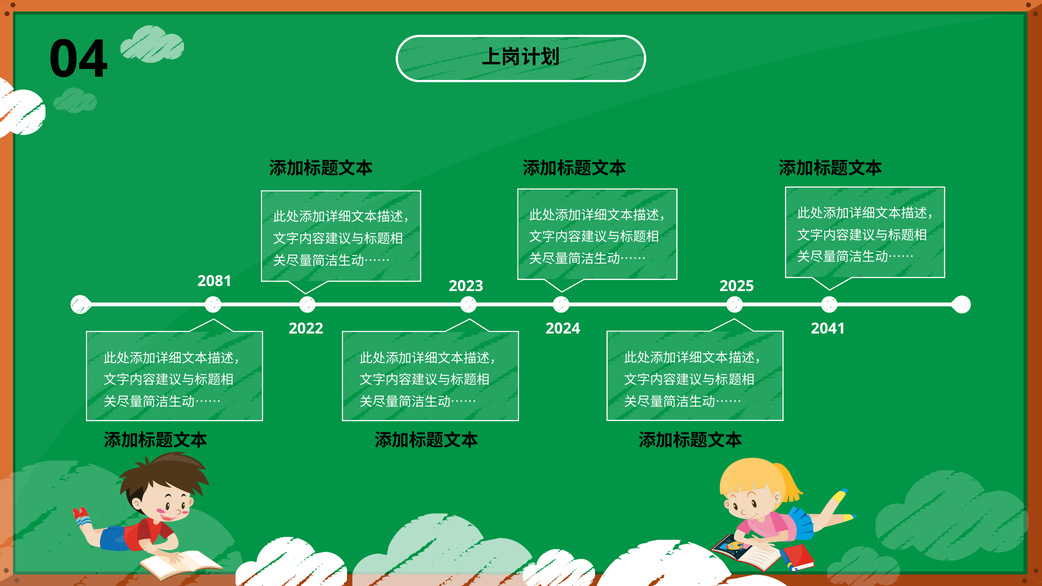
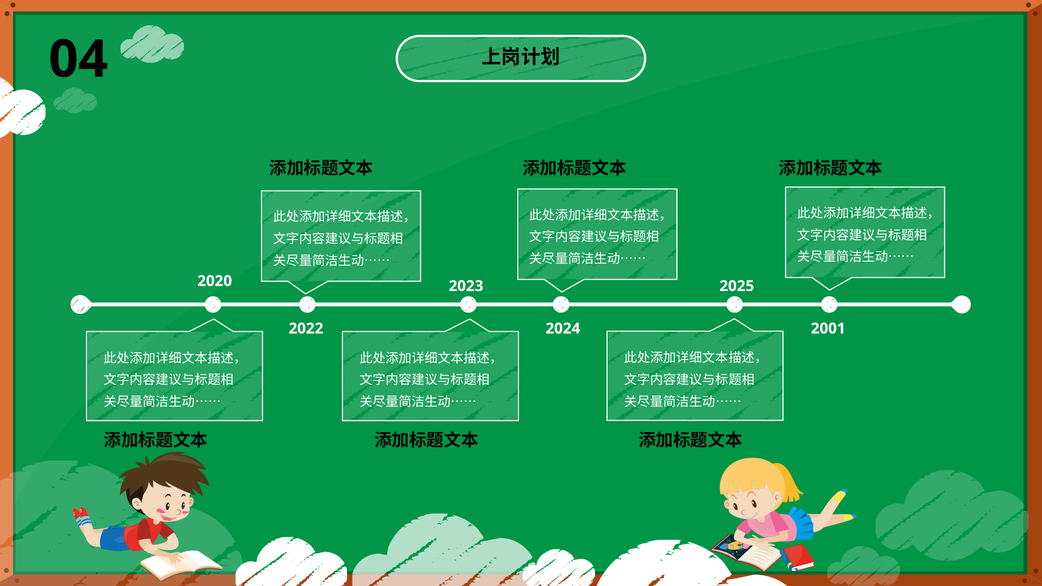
2081: 2081 -> 2020 (215, 281)
2041: 2041 -> 2001 (828, 329)
